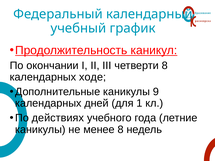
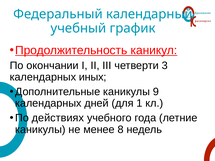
четверти 8: 8 -> 3 (165, 66)
ходе: ходе -> иных (93, 77)
